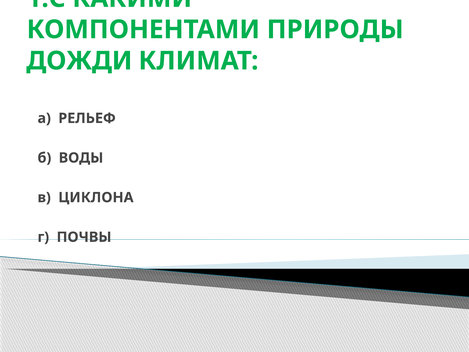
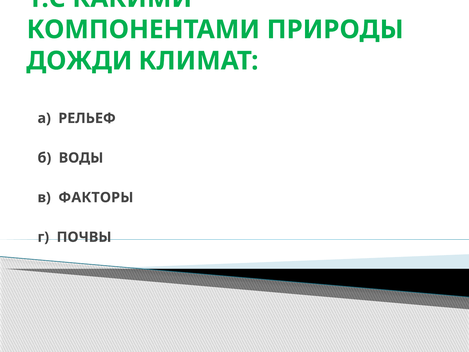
ЦИКЛОНА: ЦИКЛОНА -> ФАКТОРЫ (96, 197)
